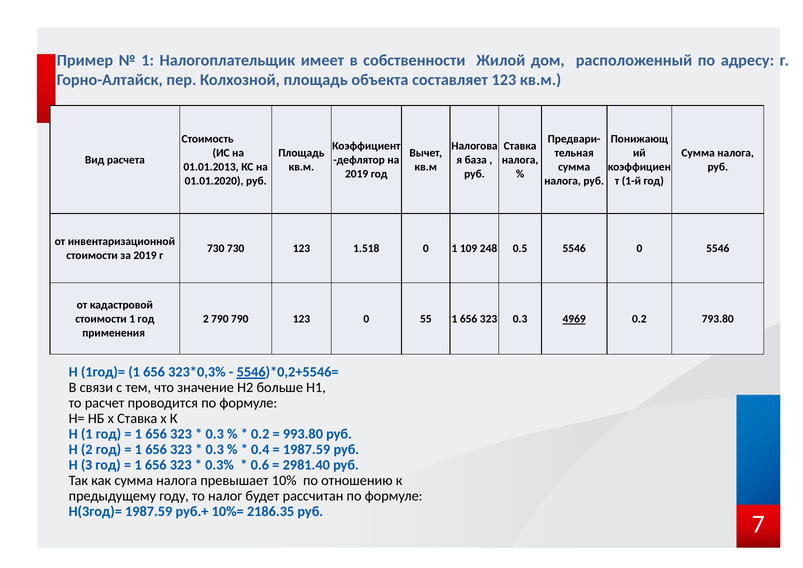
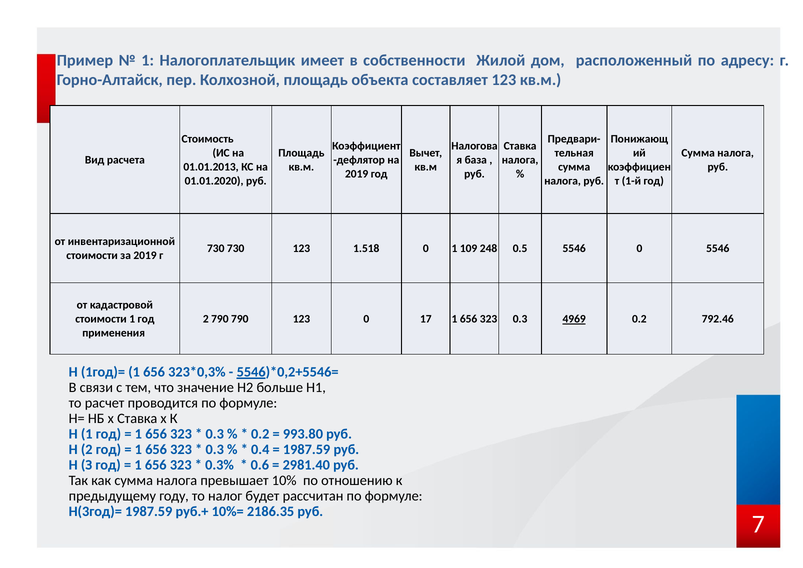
55: 55 -> 17 (426, 319)
793.80: 793.80 -> 792.46 (718, 319)
